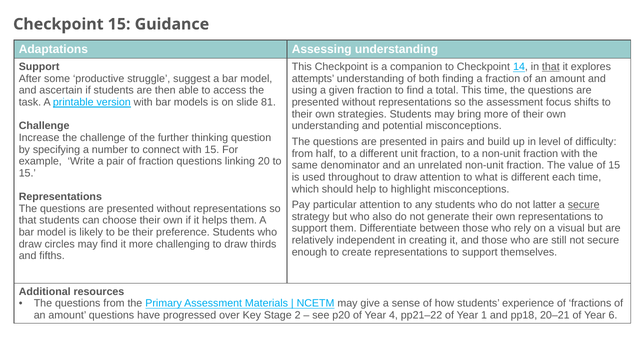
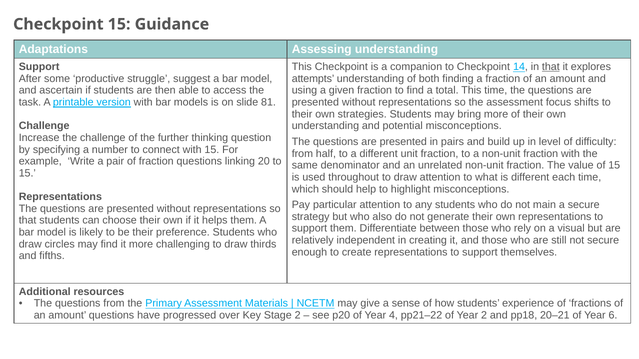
latter: latter -> main (544, 205)
secure underline: present -> none (584, 205)
Year 1: 1 -> 2 (484, 316)
